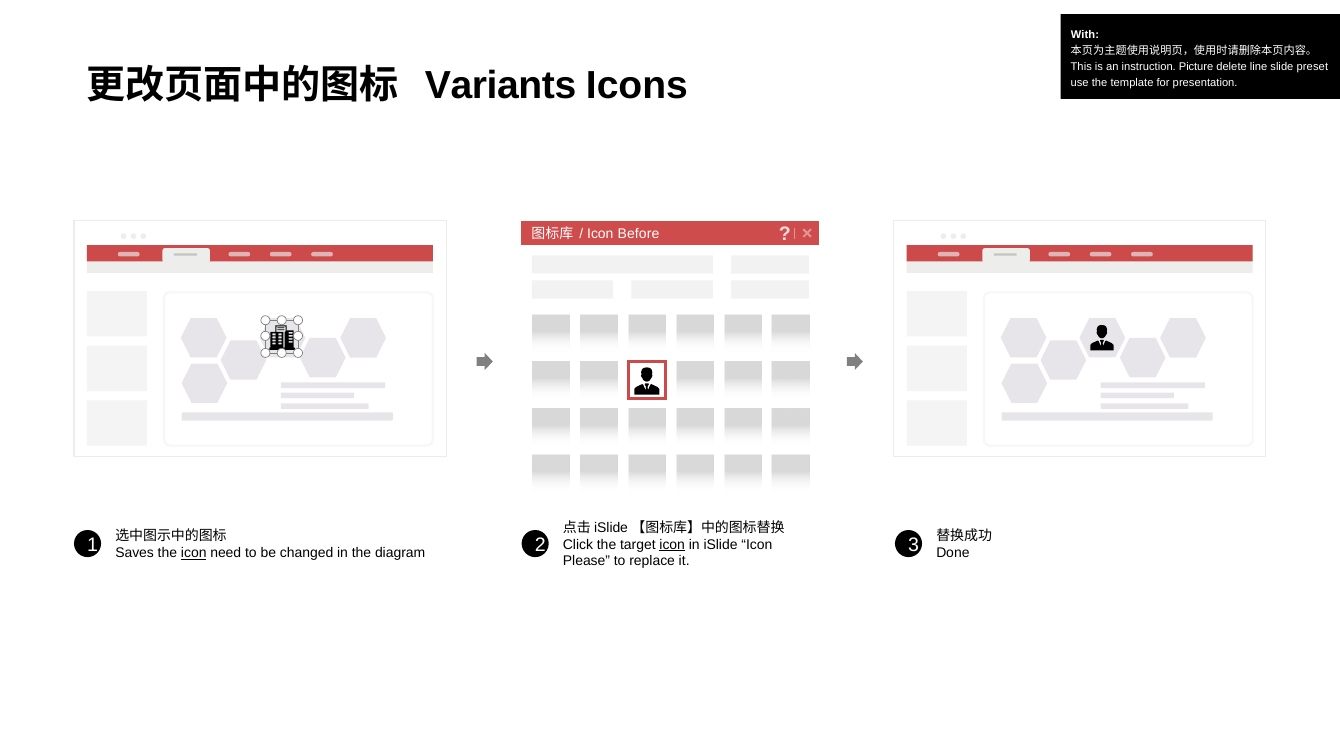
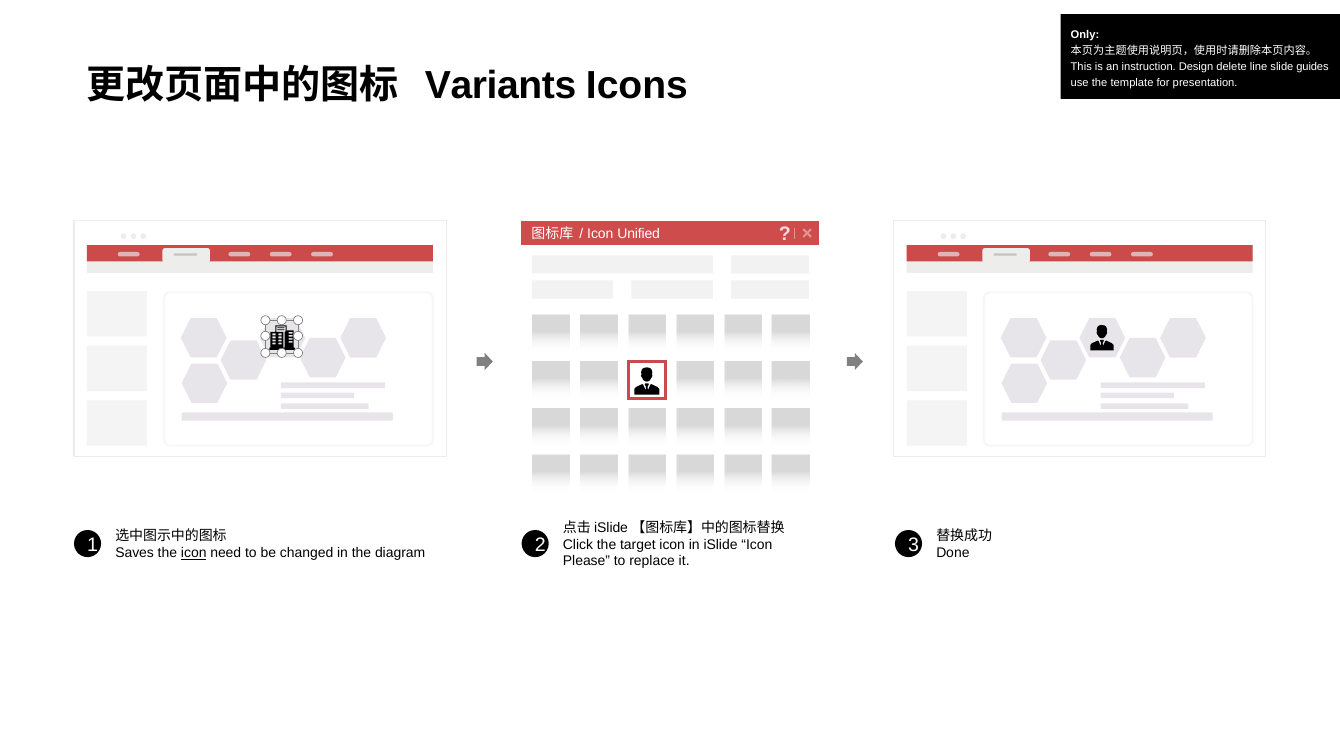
With: With -> Only (1085, 35)
Picture: Picture -> Design (1196, 67)
preset: preset -> guides (1312, 67)
Before: Before -> Unified (639, 234)
icon underline: present -> none (672, 544)
